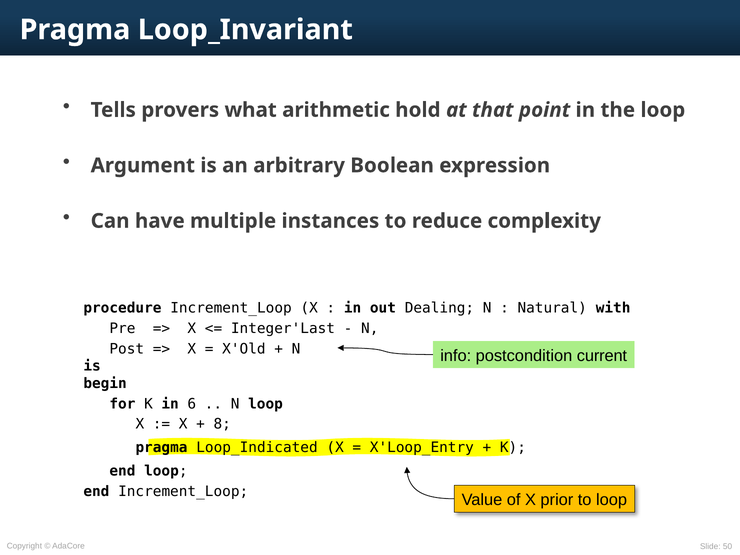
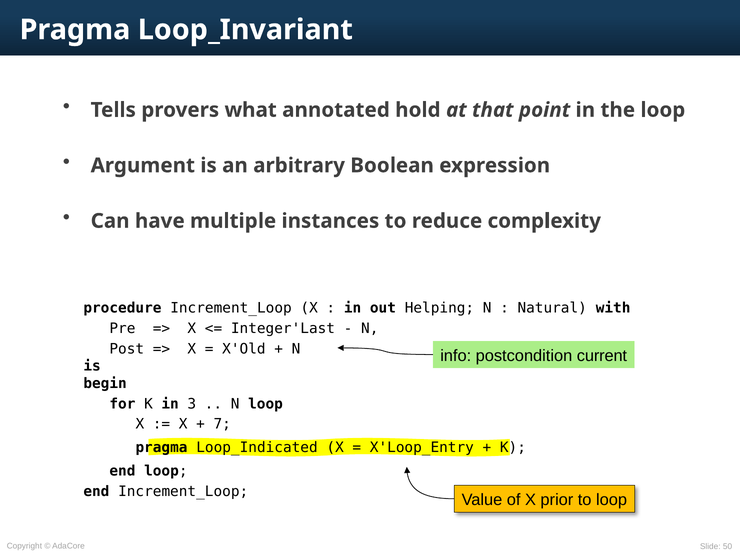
arithmetic: arithmetic -> annotated (336, 110)
Dealing: Dealing -> Helping (439, 308)
6: 6 -> 3 (192, 404)
8: 8 -> 7 (222, 424)
